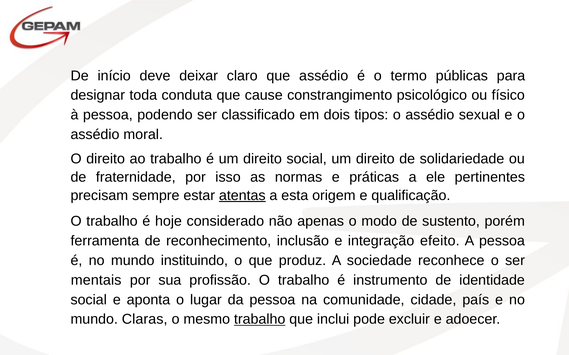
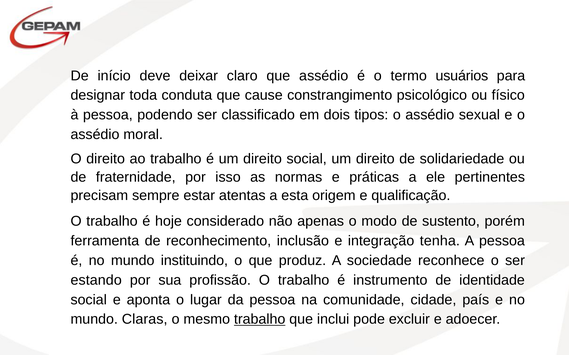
públicas: públicas -> usuários (462, 76)
atentas underline: present -> none (242, 196)
efeito: efeito -> tenha (440, 241)
mentais: mentais -> estando (96, 281)
